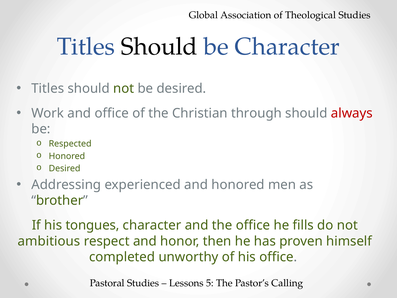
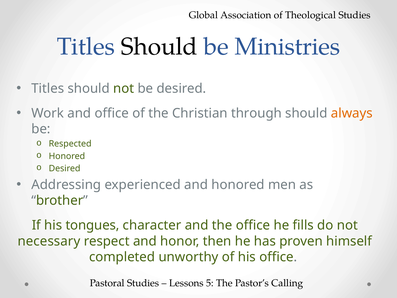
be Character: Character -> Ministries (287, 47)
always colour: red -> orange (352, 113)
ambitious: ambitious -> necessary (49, 241)
